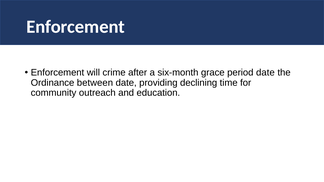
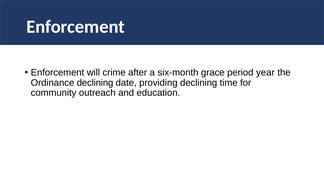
period date: date -> year (265, 73)
Ordinance between: between -> declining (95, 83)
